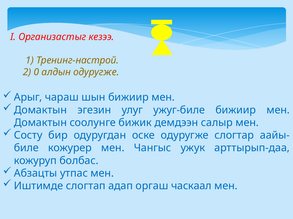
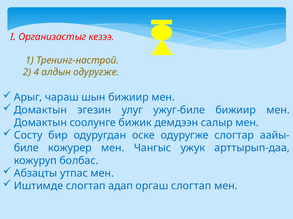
0: 0 -> 4 (36, 72)
оргаш часкаал: часкаал -> слогтап (191, 186)
